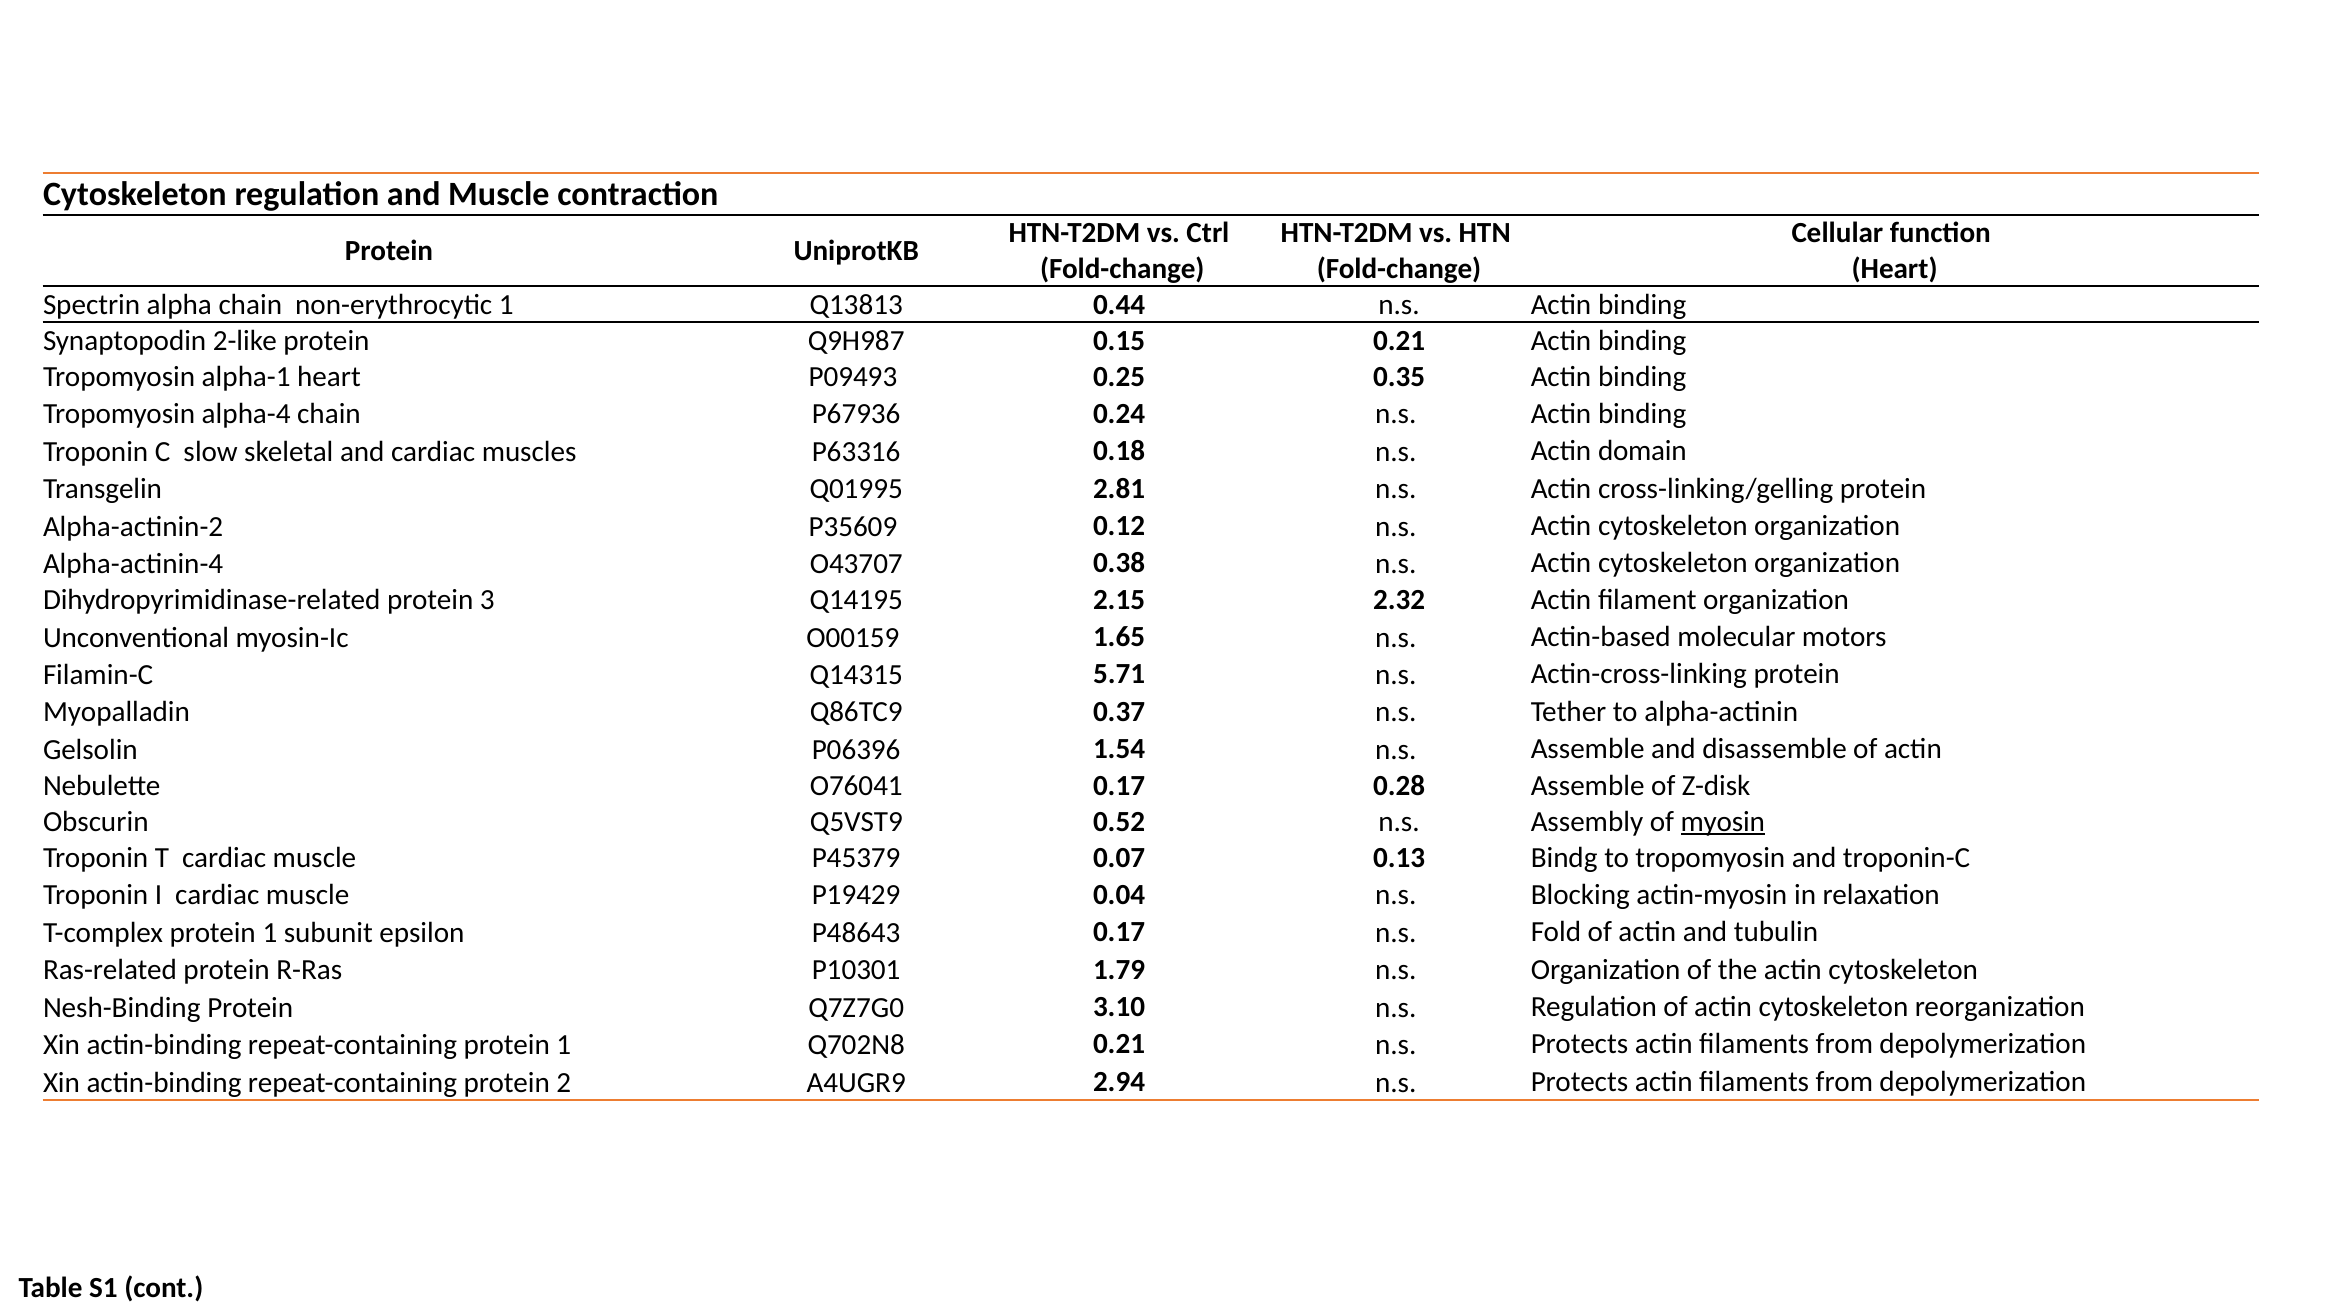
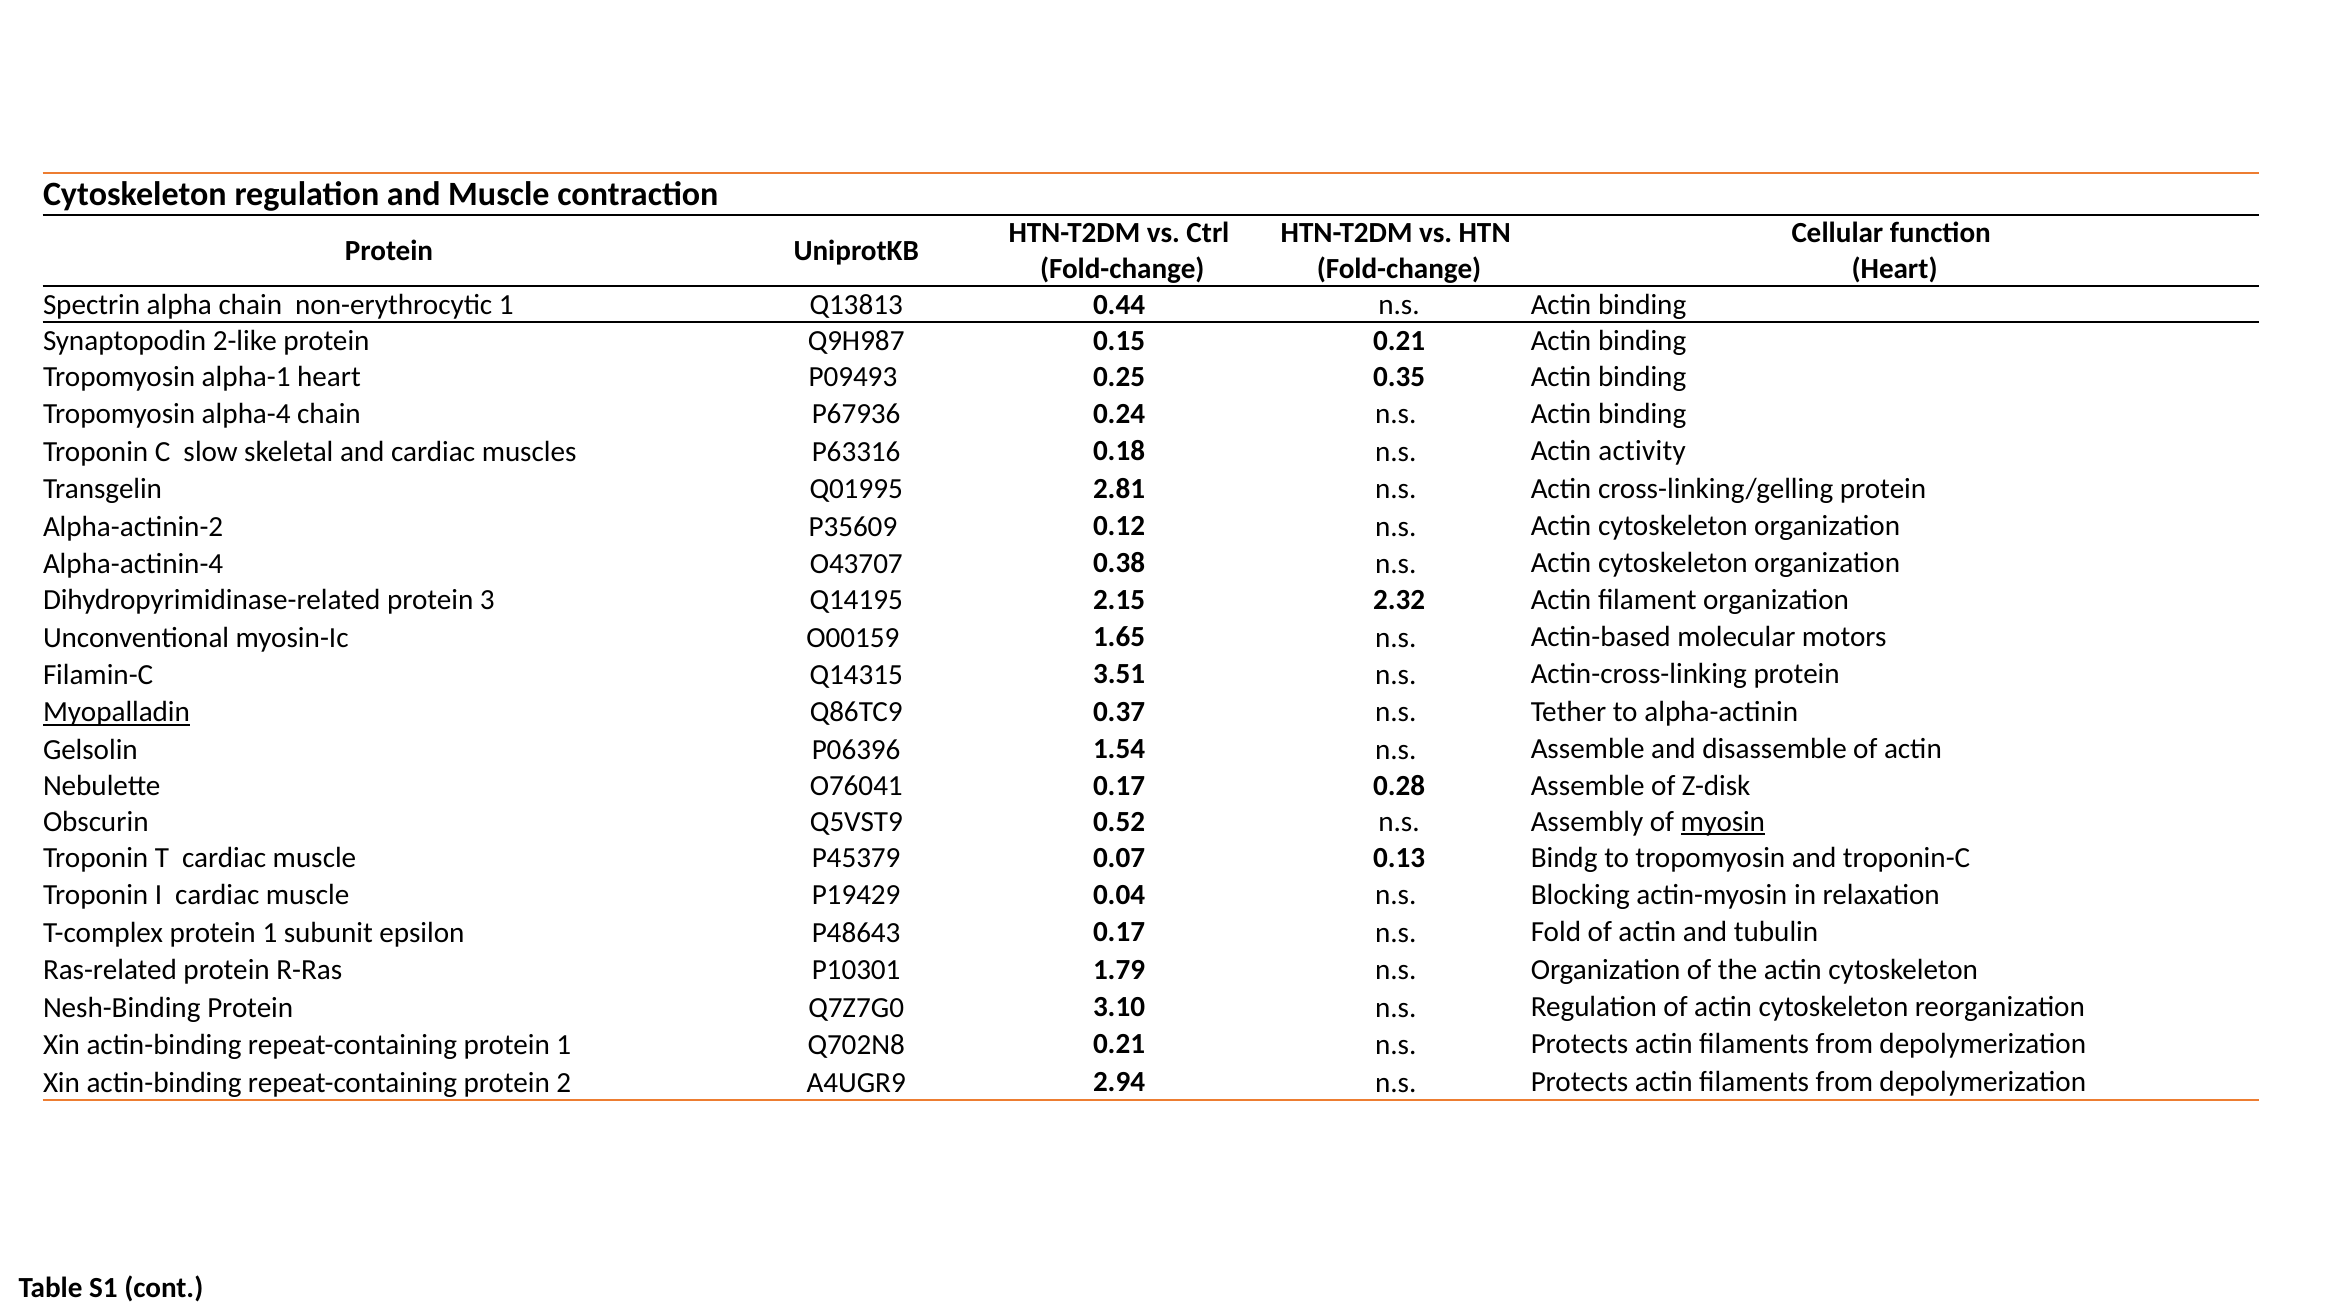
domain: domain -> activity (1642, 451)
5.71: 5.71 -> 3.51 (1119, 674)
Myopalladin underline: none -> present (116, 712)
